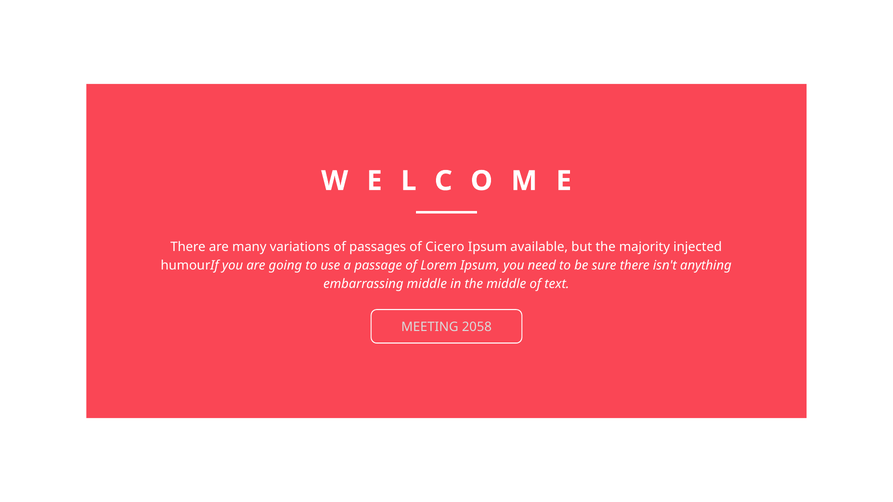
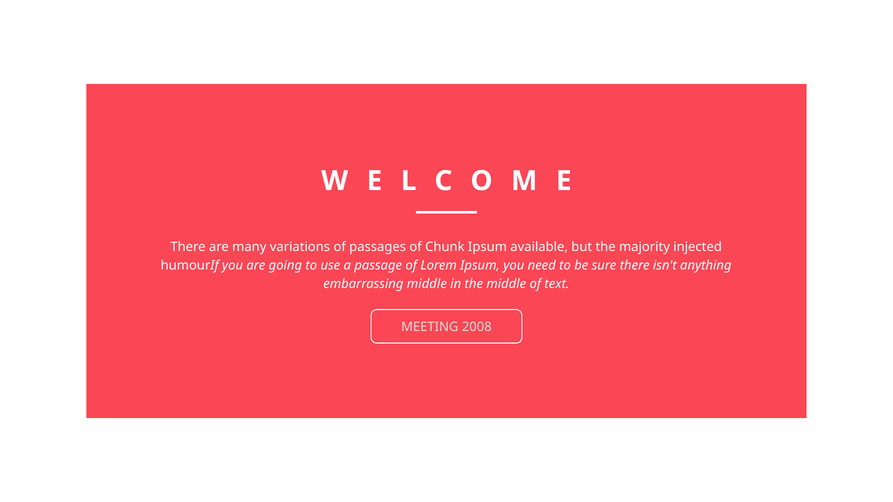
Cicero: Cicero -> Chunk (445, 247)
2058: 2058 -> 2008 (477, 327)
